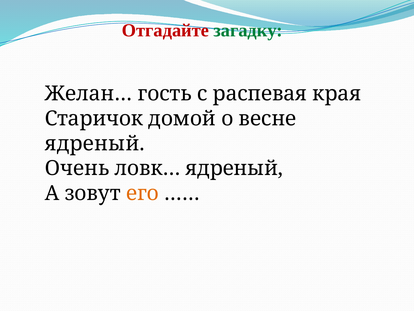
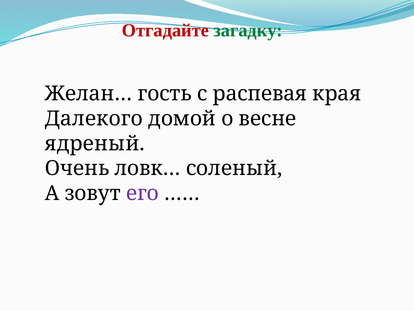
Старичок: Старичок -> Далекого (94, 118)
ловк… ядреный: ядреный -> соленый (234, 168)
его colour: orange -> purple (143, 193)
